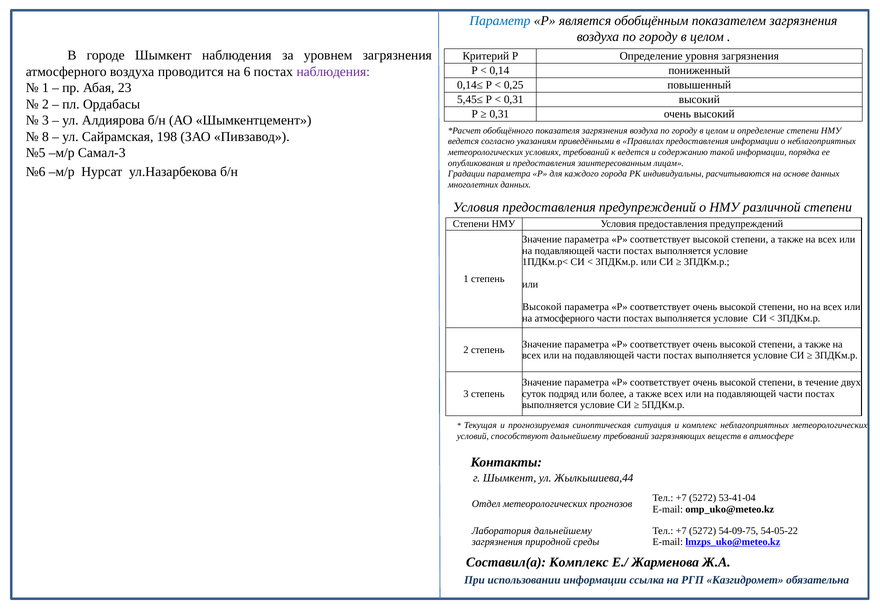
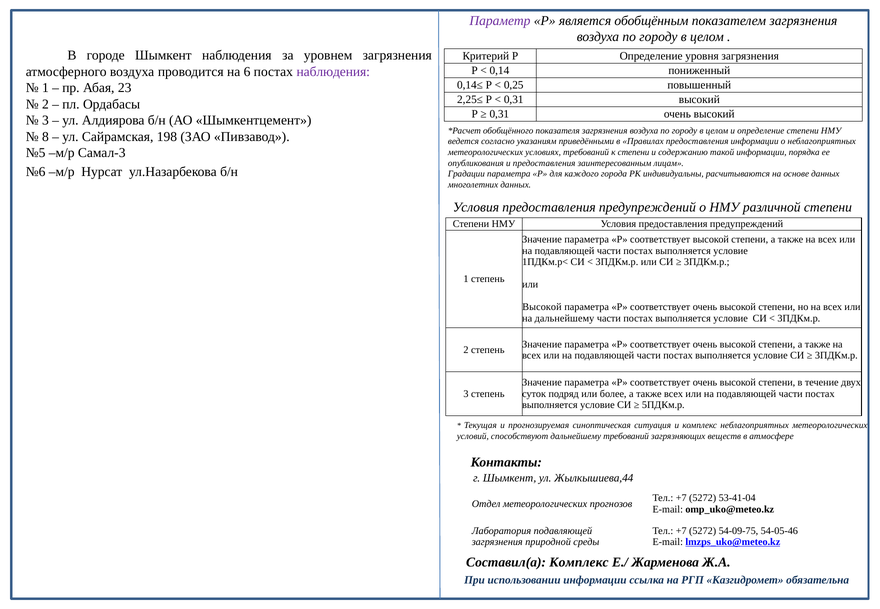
Параметр colour: blue -> purple (500, 21)
5,45≤: 5,45≤ -> 2,25≤ (470, 99)
к ведется: ведется -> степени (634, 152)
на атмосферного: атмосферного -> дальнейшему (564, 318)
Лаборатория дальнейшему: дальнейшему -> подавляющей (563, 531)
54-05-22: 54-05-22 -> 54-05-46 (779, 531)
